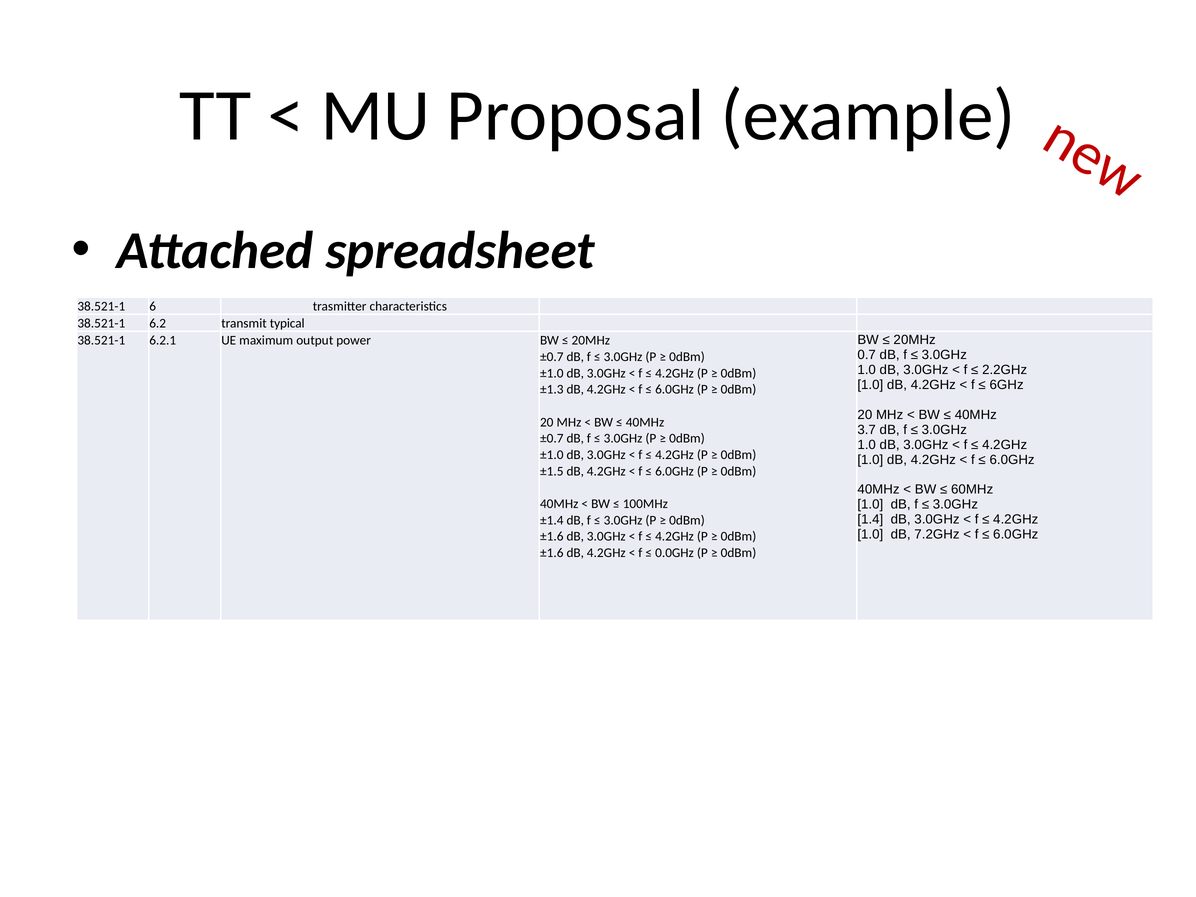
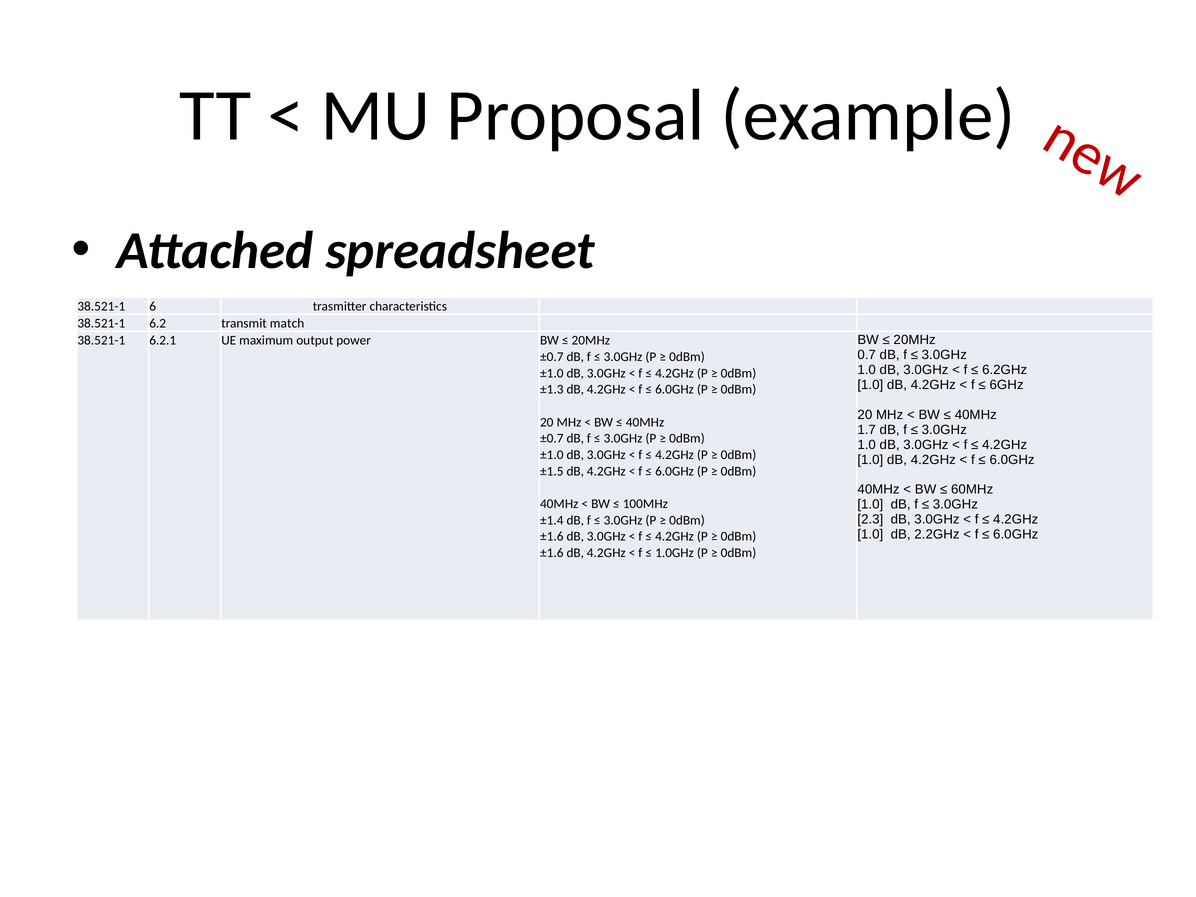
typical: typical -> match (287, 323)
2.2GHz: 2.2GHz -> 6.2GHz (1005, 370)
3.7: 3.7 -> 1.7 (867, 430)
1.4: 1.4 -> 2.3 (870, 520)
7.2GHz: 7.2GHz -> 2.2GHz (937, 535)
0.0GHz: 0.0GHz -> 1.0GHz (675, 553)
